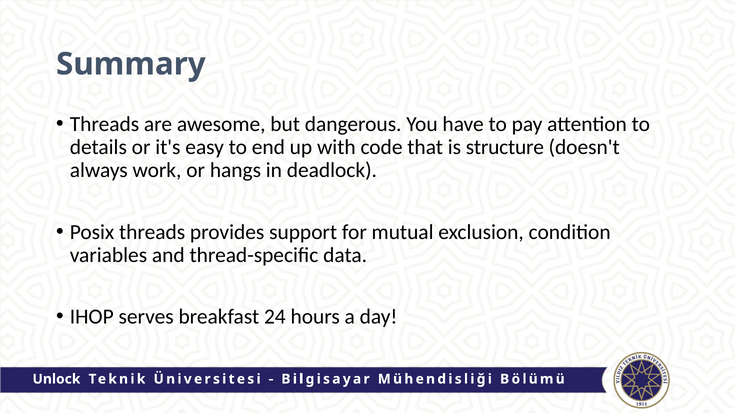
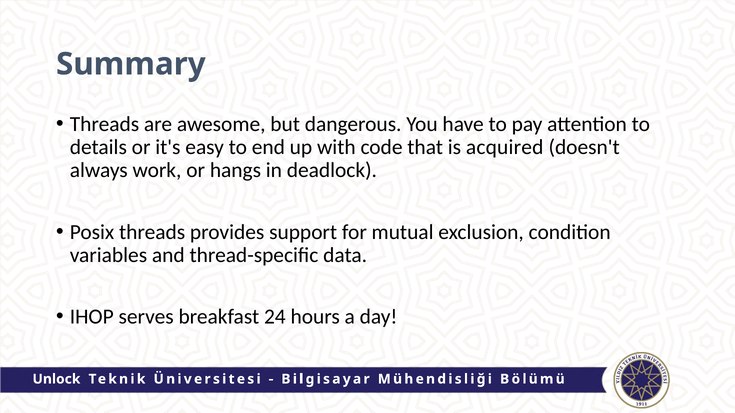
structure: structure -> acquired (505, 147)
